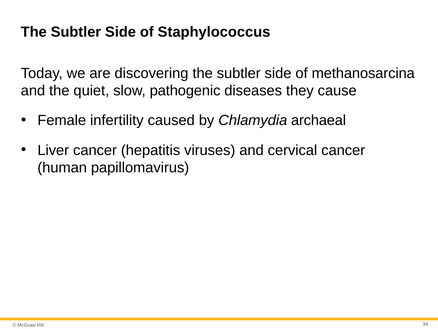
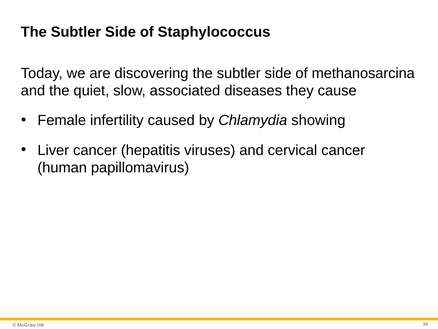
pathogenic: pathogenic -> associated (185, 91)
archaeal: archaeal -> showing (318, 120)
